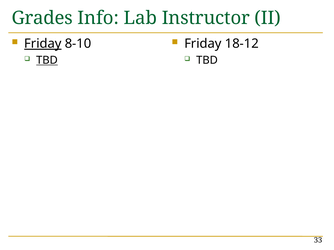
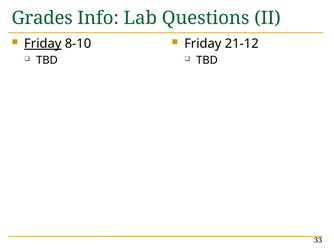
Instructor: Instructor -> Questions (206, 18)
18-12: 18-12 -> 21-12 (242, 44)
TBD underline: present -> none (47, 60)
